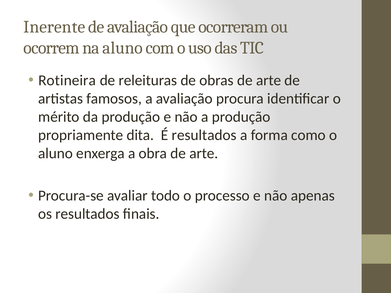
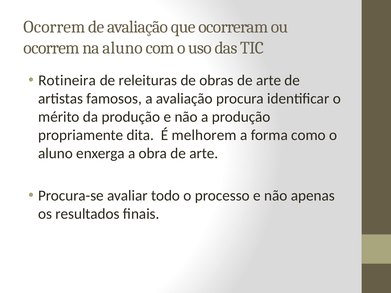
Inerente: Inerente -> Ocorrem (54, 27)
É resultados: resultados -> melhorem (204, 135)
